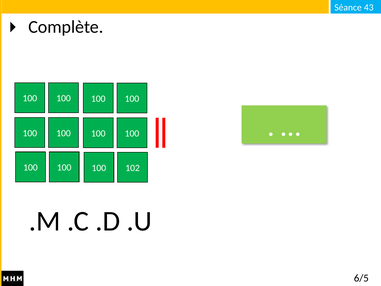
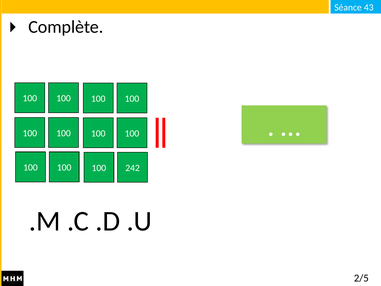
102: 102 -> 242 (133, 168)
6/5: 6/5 -> 2/5 (361, 278)
